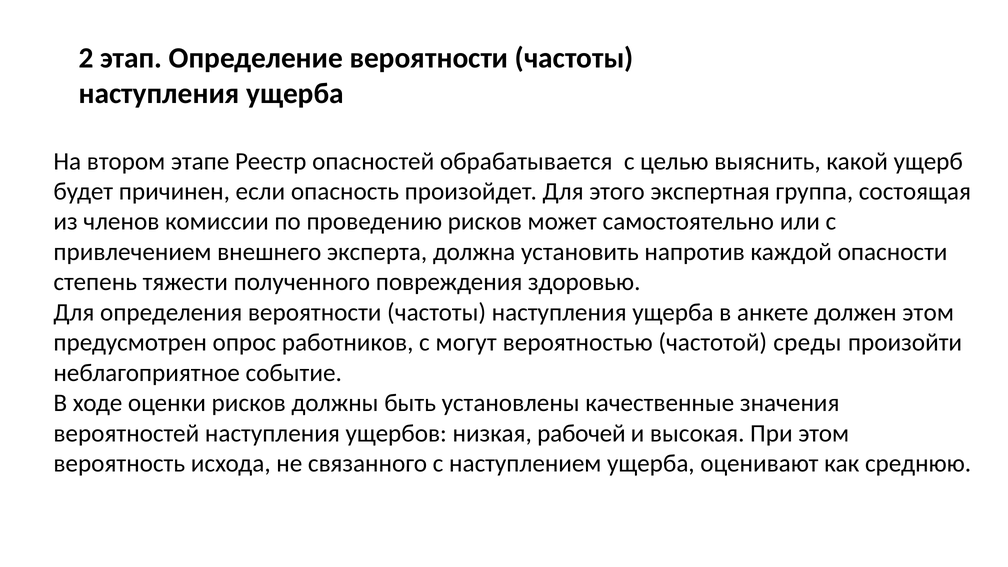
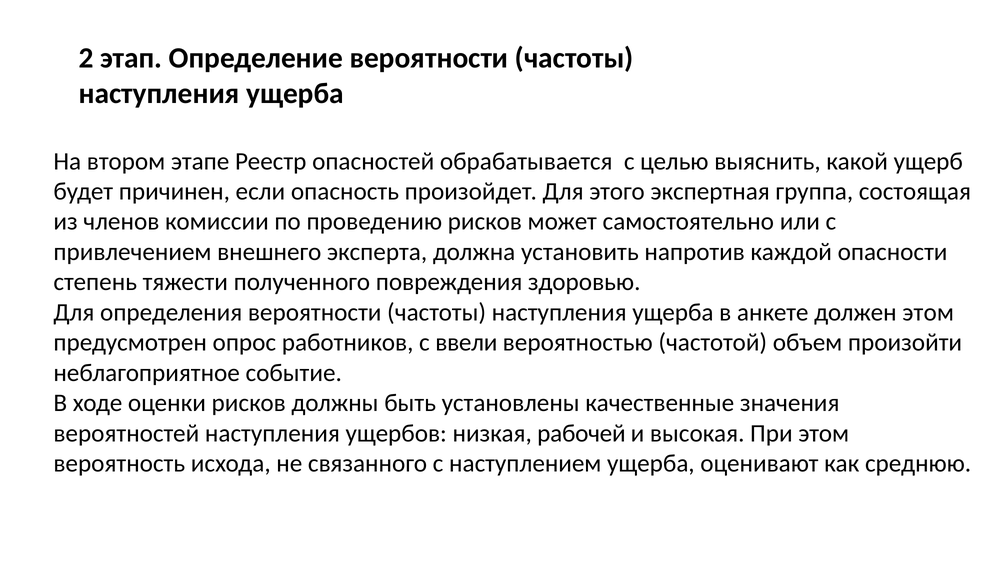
могут: могут -> ввели (466, 343)
среды: среды -> объем (808, 343)
